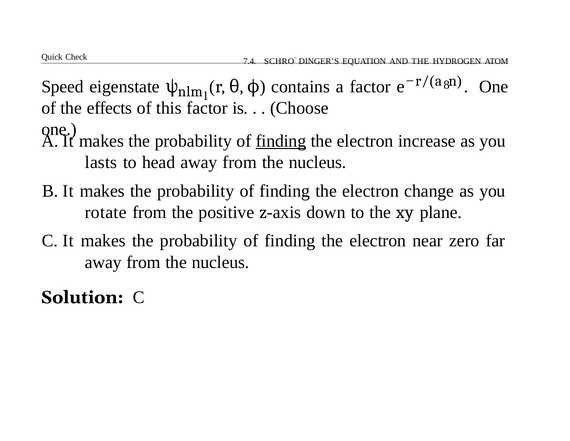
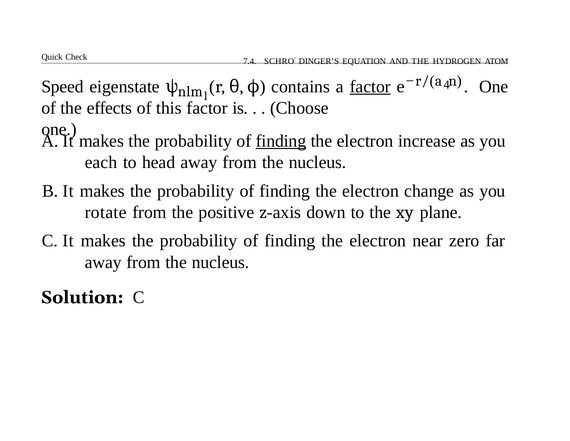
factor underline: none -> present (370, 86)
8: 8 -> 4 (447, 85)
lasts: lasts -> each (101, 162)
